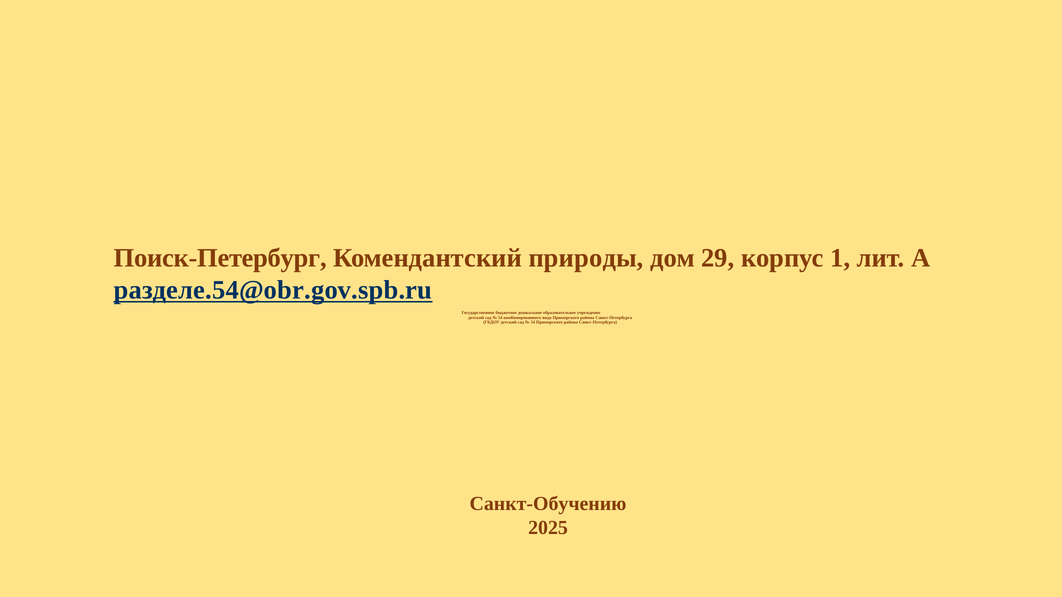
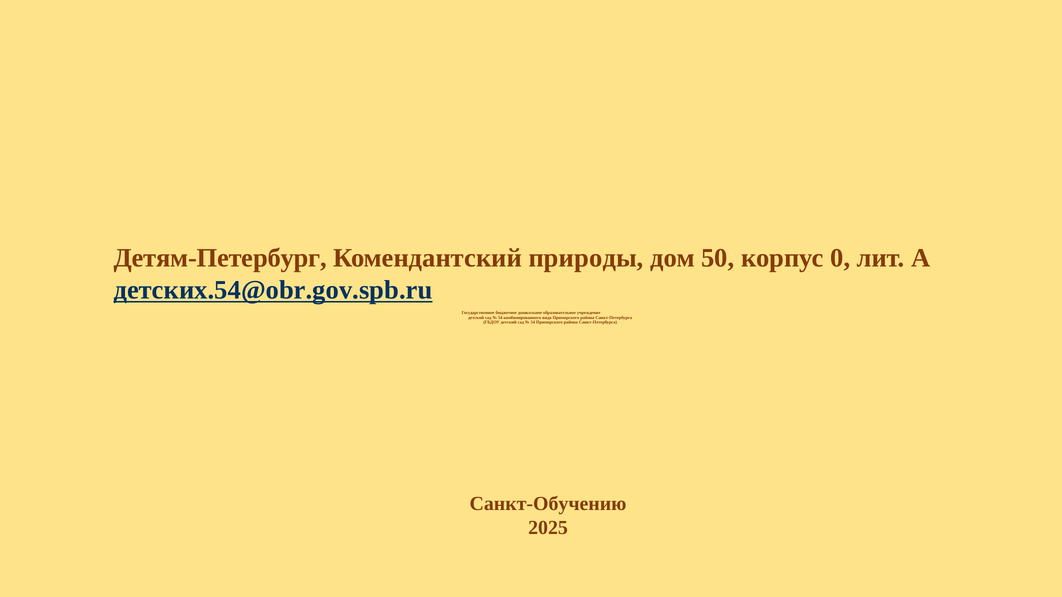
Поиск-Петербург: Поиск-Петербург -> Детям-Петербург (220, 258)
29: 29 -> 50 (718, 258)
1: 1 -> 0 (840, 258)
разделе.54@obr.gov.spb.ru: разделе.54@obr.gov.spb.ru -> детских.54@obr.gov.spb.ru (273, 290)
